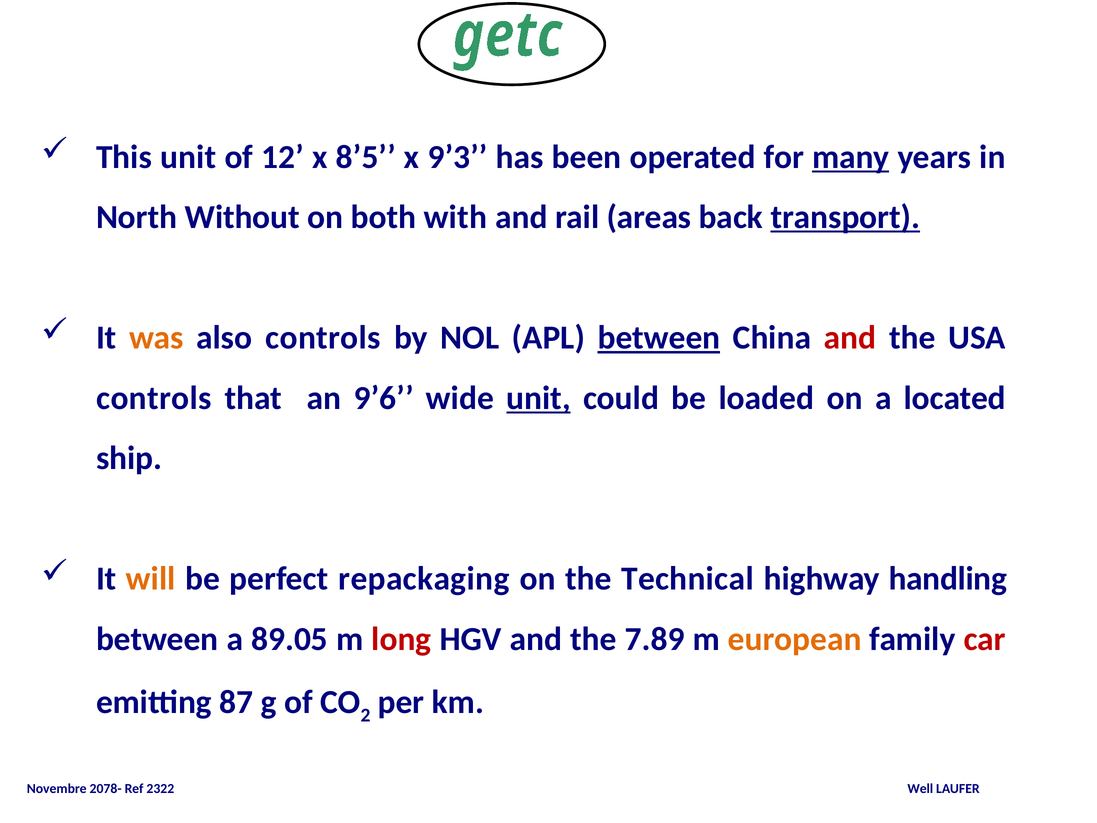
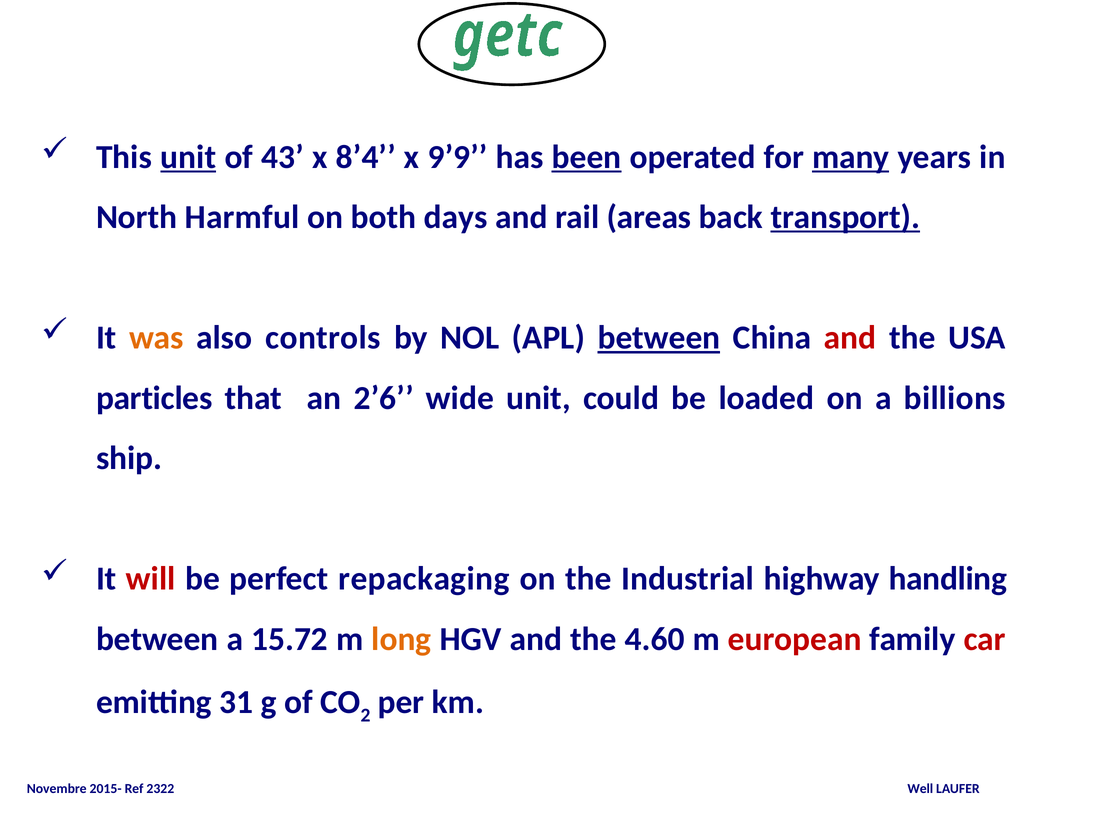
unit underline: none -> present (188, 157)
12: 12 -> 43 (283, 157)
8’5: 8’5 -> 8’4 (366, 157)
9’3: 9’3 -> 9’9 (458, 157)
been underline: none -> present (587, 157)
Without: Without -> Harmful (242, 217)
with: with -> days (456, 217)
controls: controls -> particles (154, 398)
9’6: 9’6 -> 2’6 (384, 398)
unit underline: present -> none (538, 398)
located: located -> billions (955, 398)
will colour: orange -> red (151, 579)
Technical: Technical -> Industrial (688, 579)
89.05: 89.05 -> 15.72 (290, 639)
long colour: red -> orange (401, 639)
7.89: 7.89 -> 4.60 (655, 639)
european colour: orange -> red (795, 639)
87: 87 -> 31 (236, 702)
2078-: 2078- -> 2015- (106, 788)
